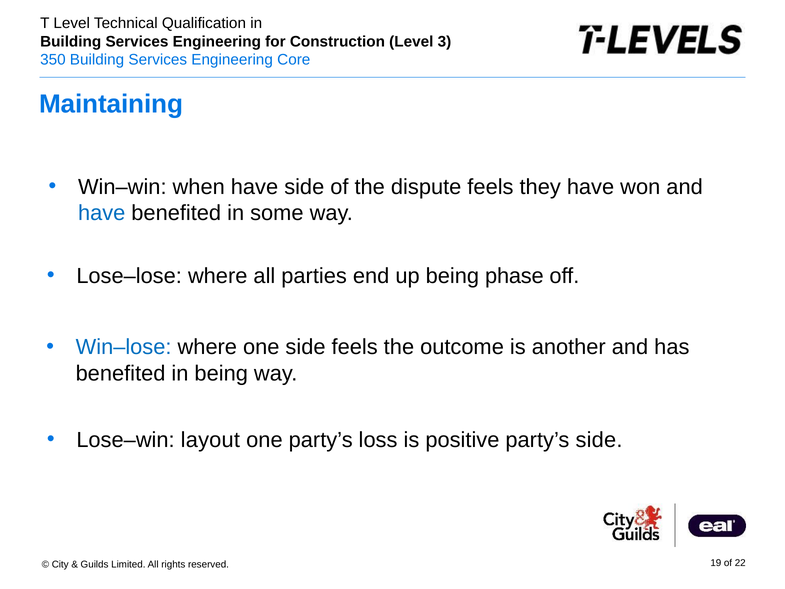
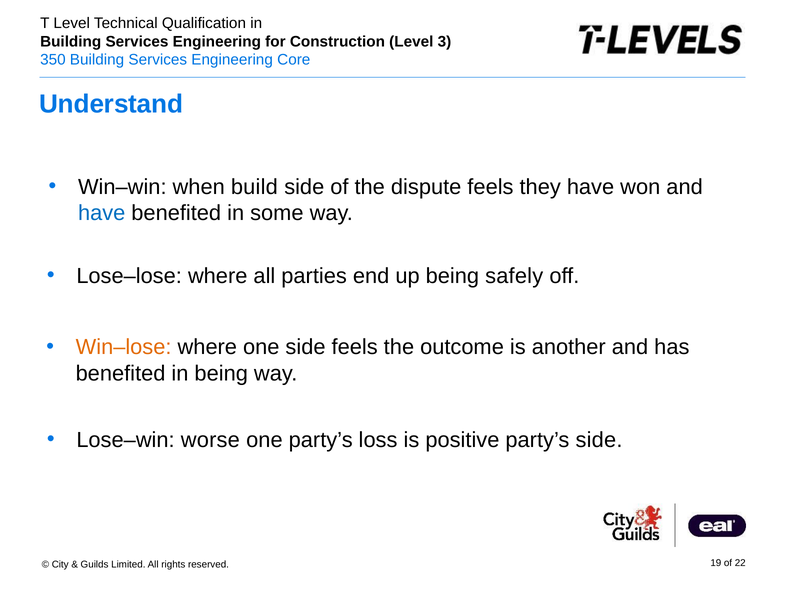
Maintaining: Maintaining -> Understand (111, 104)
when have: have -> build (254, 187)
phase: phase -> safely (514, 276)
Win–lose colour: blue -> orange (124, 347)
layout: layout -> worse (210, 440)
